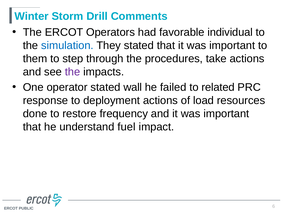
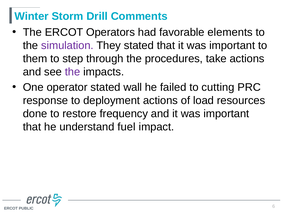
individual: individual -> elements (230, 32)
simulation colour: blue -> purple (67, 46)
related: related -> cutting (218, 87)
